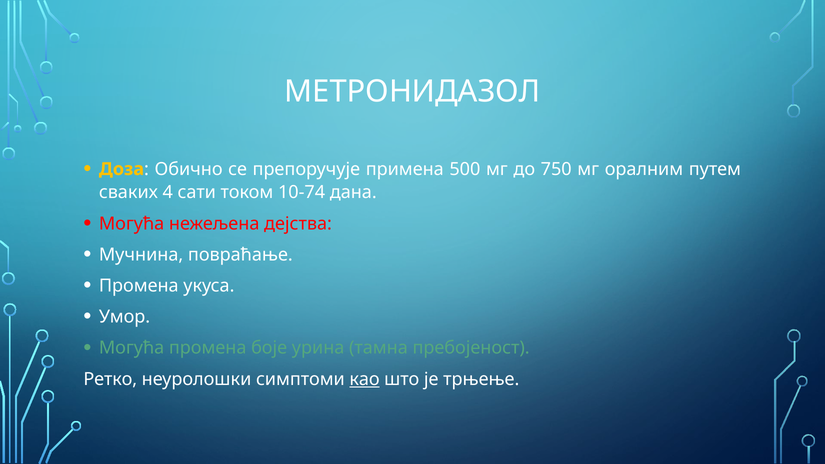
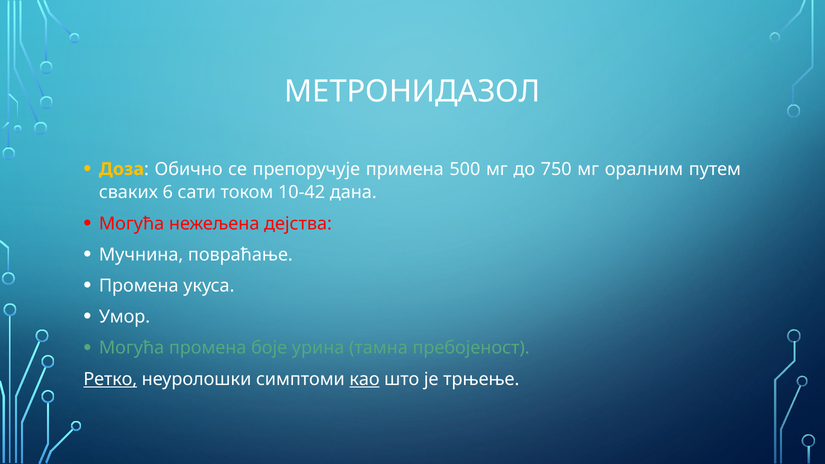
4: 4 -> 6 (168, 193)
10-74: 10-74 -> 10-42 (302, 193)
Ретко underline: none -> present (110, 379)
